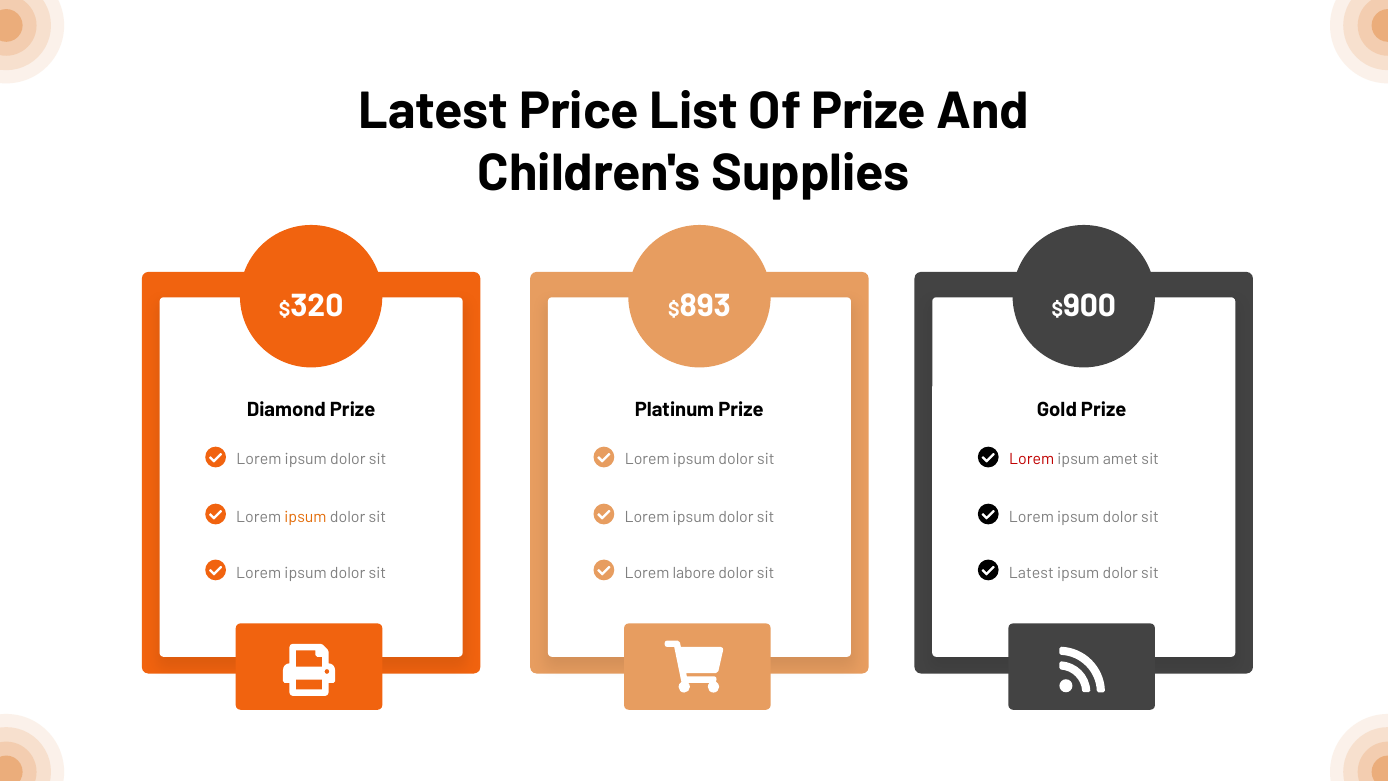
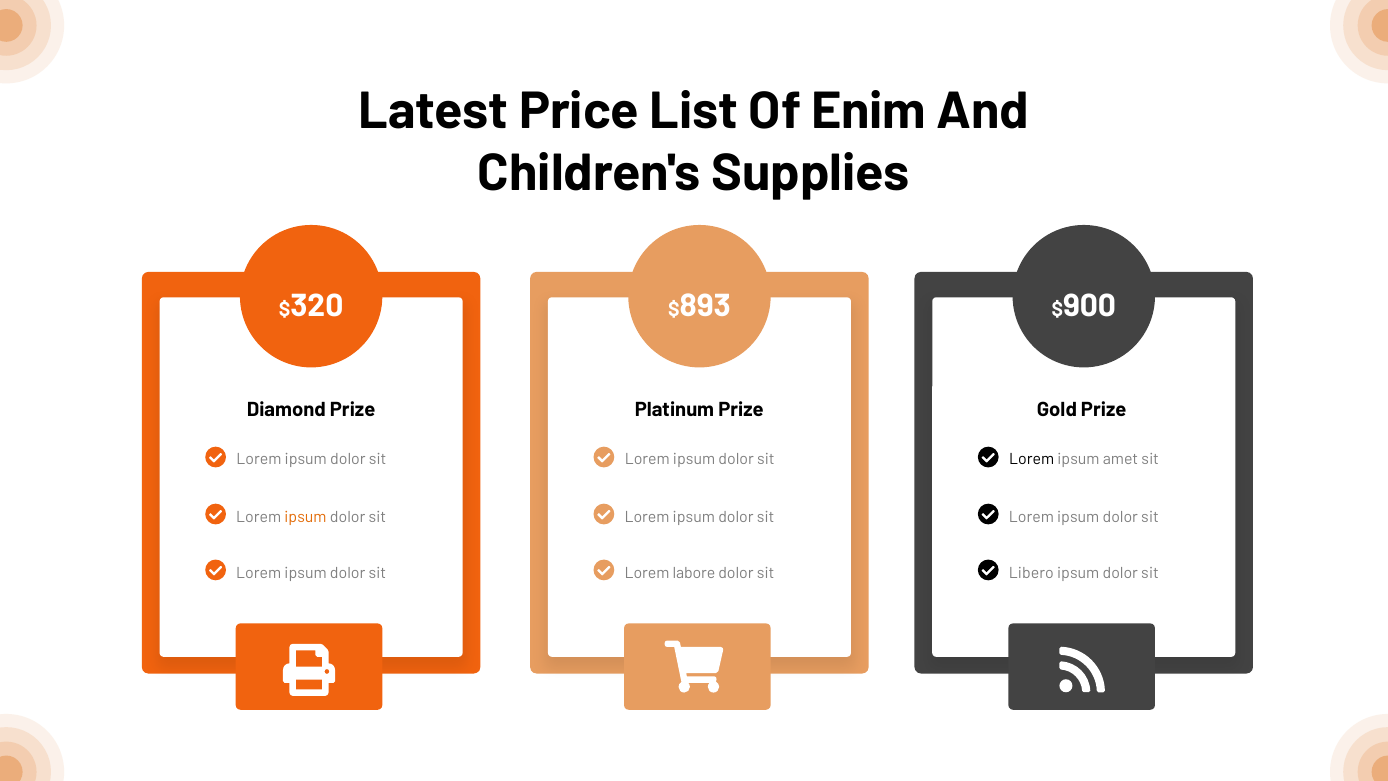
Of Prize: Prize -> Enim (869, 111)
Lorem colour: red -> black (1032, 460)
Latest: Latest -> Libero (1031, 573)
